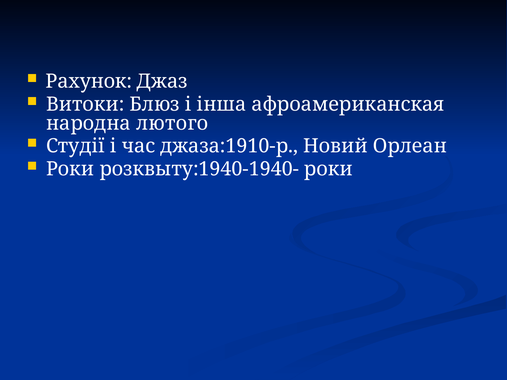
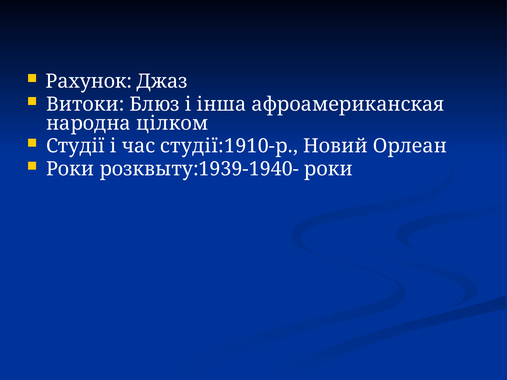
лютого: лютого -> цілком (172, 123)
джаза:1910-р: джаза:1910-р -> студії:1910-р (229, 146)
розквыту:1940-1940-: розквыту:1940-1940- -> розквыту:1939-1940- (199, 169)
